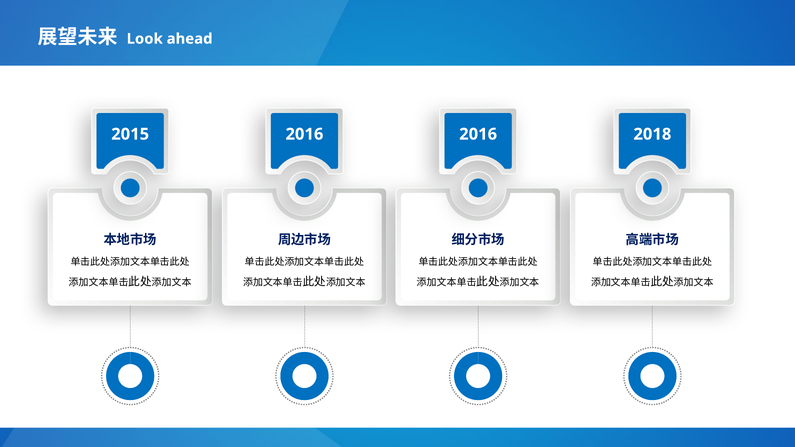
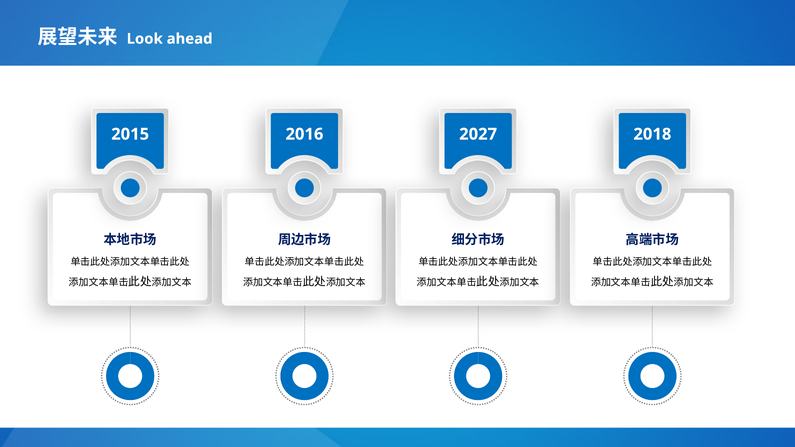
2016: 2016 -> 2027 (478, 134)
